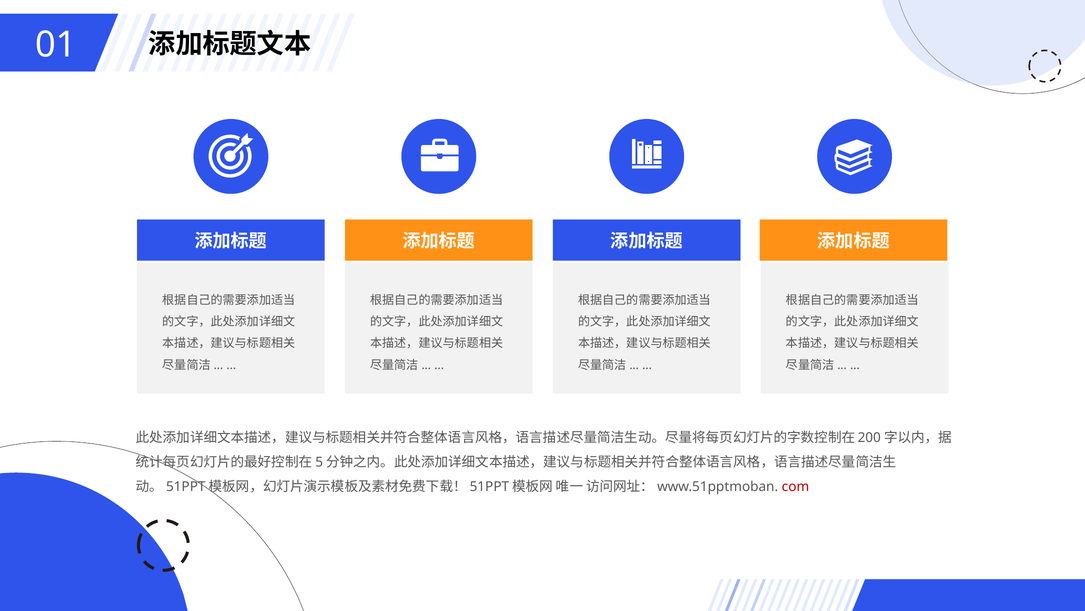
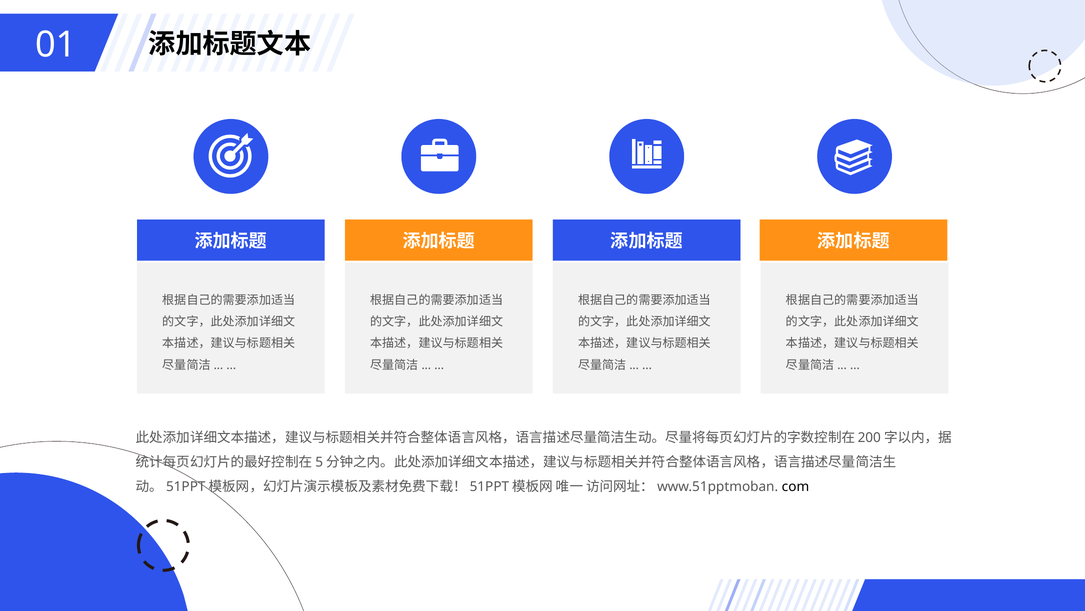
com colour: red -> black (795, 486)
